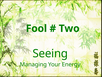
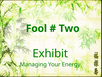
Seeing: Seeing -> Exhibit (50, 53)
